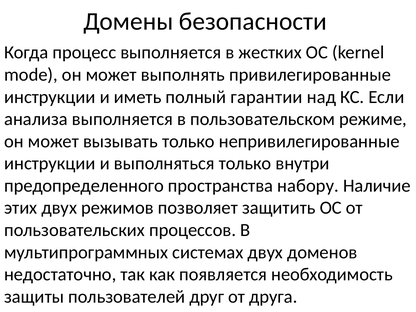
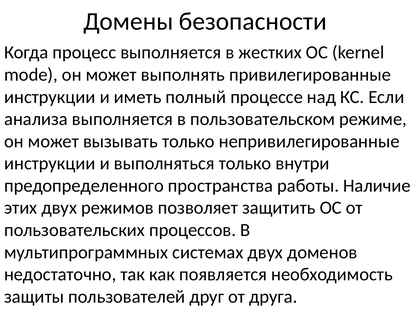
гарантии: гарантии -> процессе (267, 97)
набору: набору -> работы (308, 186)
